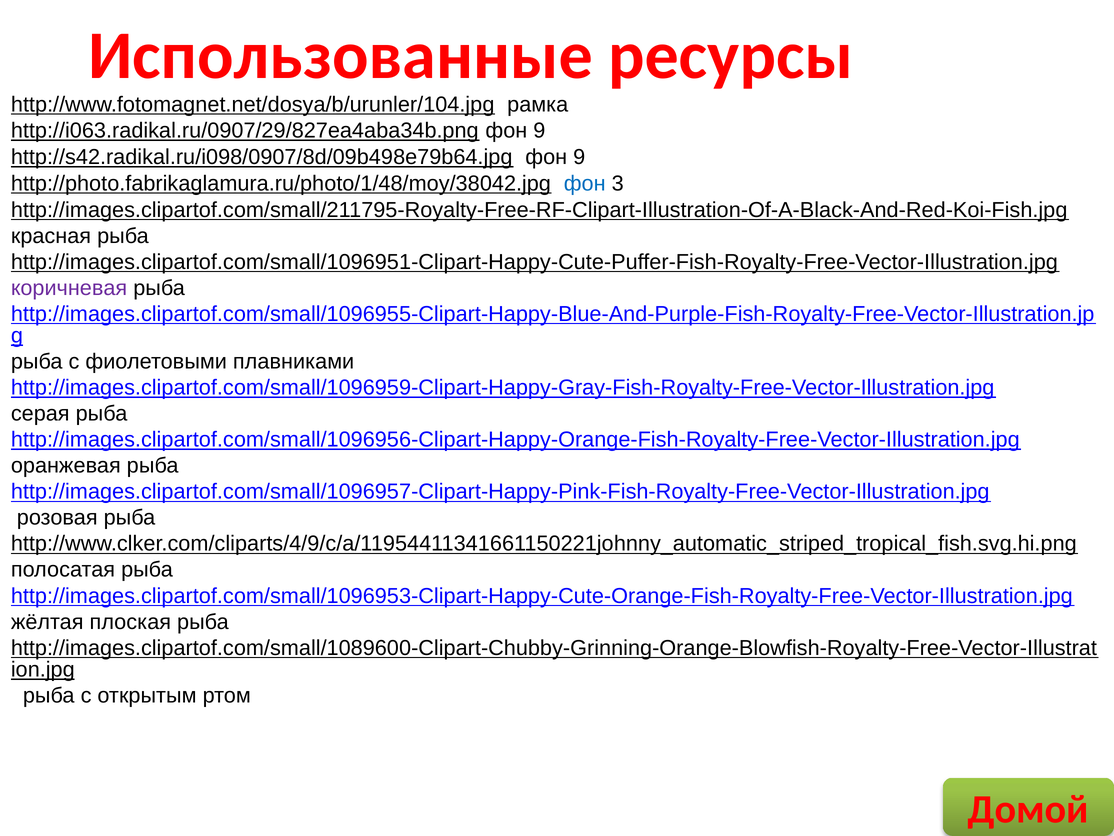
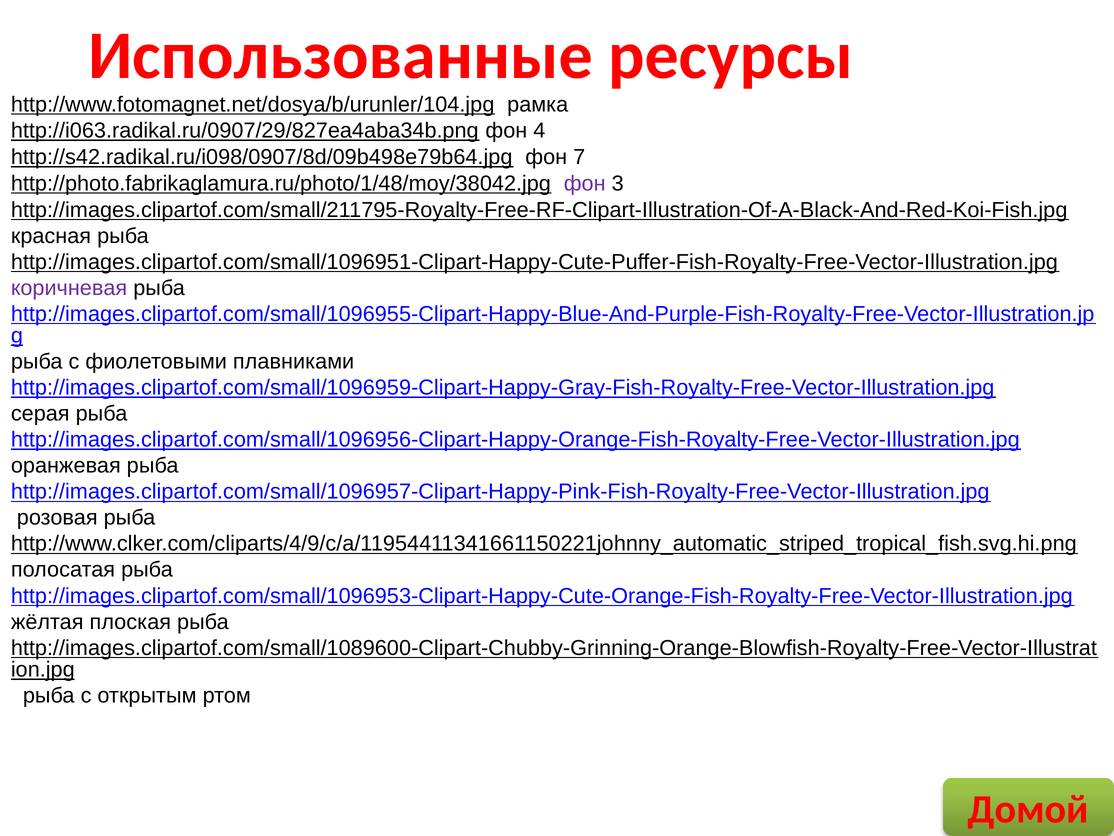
http://i063.radikal.ru/0907/29/827ea4aba34b.png фон 9: 9 -> 4 (539, 131)
http://s42.radikal.ru/i098/0907/8d/09b498e79b64.jpg фон 9: 9 -> 7 (579, 157)
фон colour: blue -> purple (585, 183)
